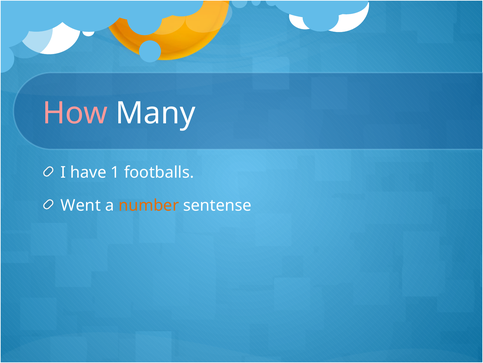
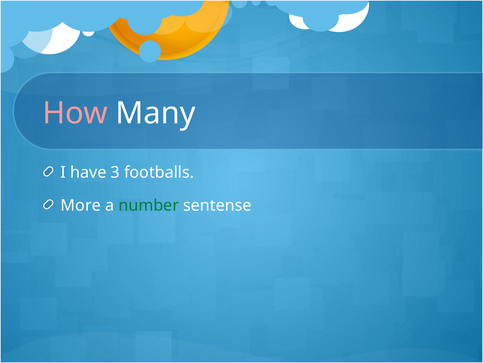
1: 1 -> 3 (115, 172)
Went: Went -> More (81, 205)
number colour: orange -> green (149, 205)
